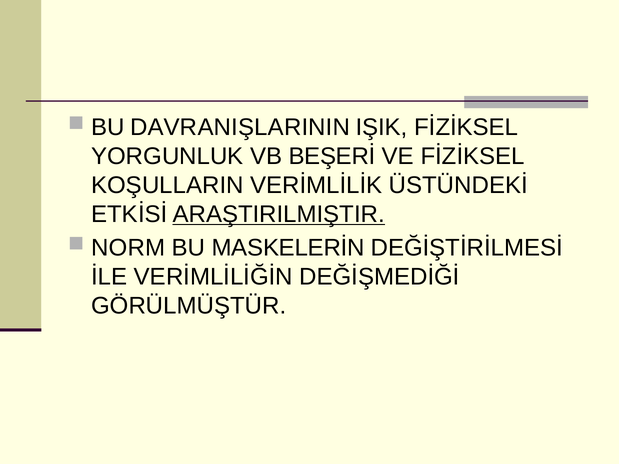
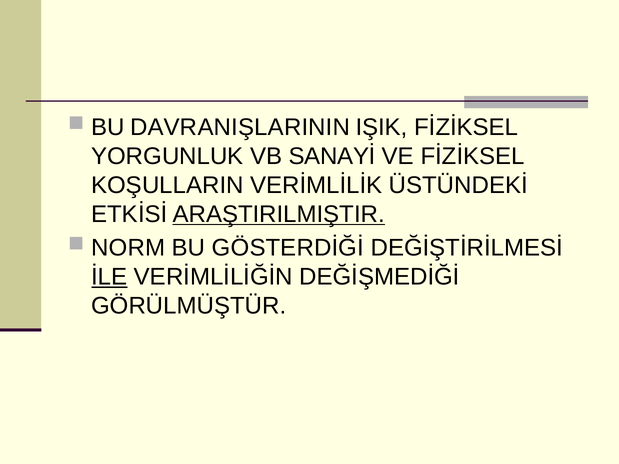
BEŞERİ: BEŞERİ -> SANAYİ (332, 156)
MASKELERİN: MASKELERİN -> GÖSTERDİĞİ (288, 248)
İLE underline: none -> present (109, 277)
